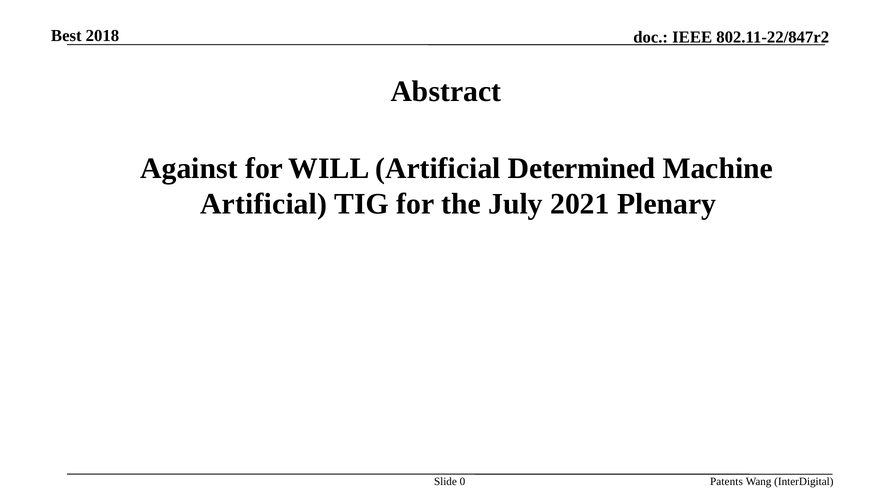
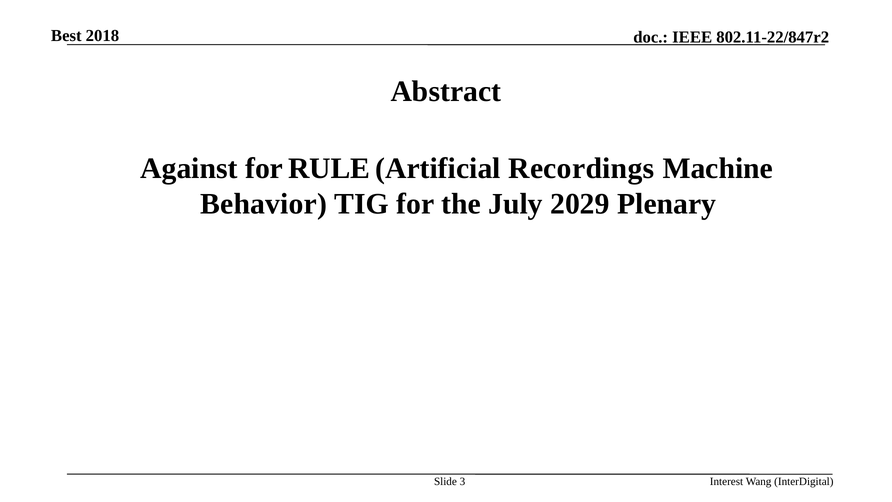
WILL: WILL -> RULE (329, 168)
Determined: Determined -> Recordings (581, 168)
Artificial: Artificial -> Behavior (264, 204)
2021: 2021 -> 2029 (580, 204)
0: 0 -> 3 (462, 481)
Patents: Patents -> Interest (727, 481)
